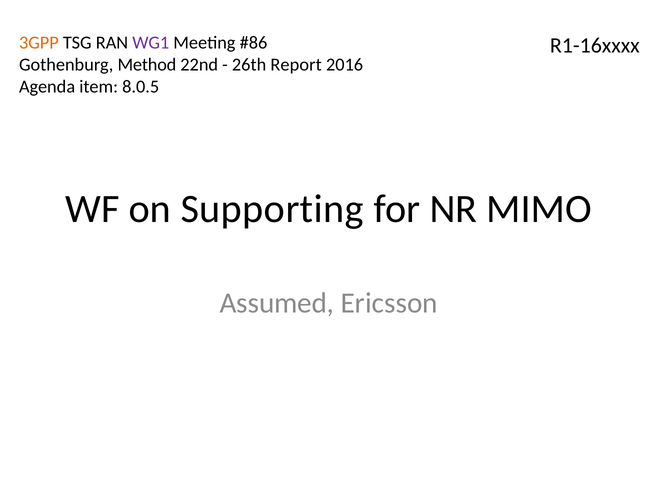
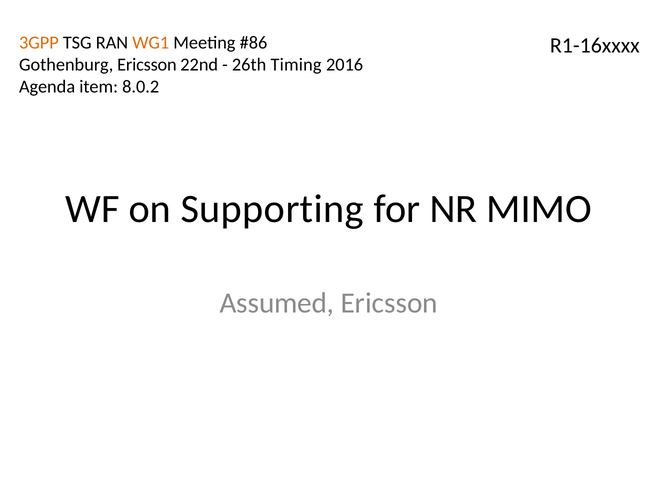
WG1 colour: purple -> orange (151, 43)
Gothenburg Method: Method -> Ericsson (147, 65)
Report: Report -> Timing (296, 65)
8.0.5: 8.0.5 -> 8.0.2 (141, 87)
